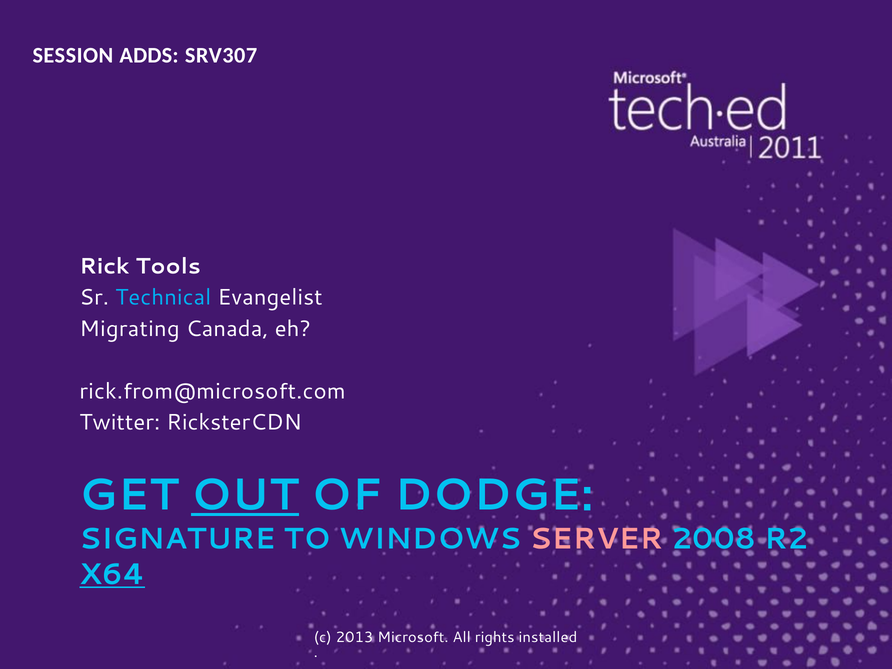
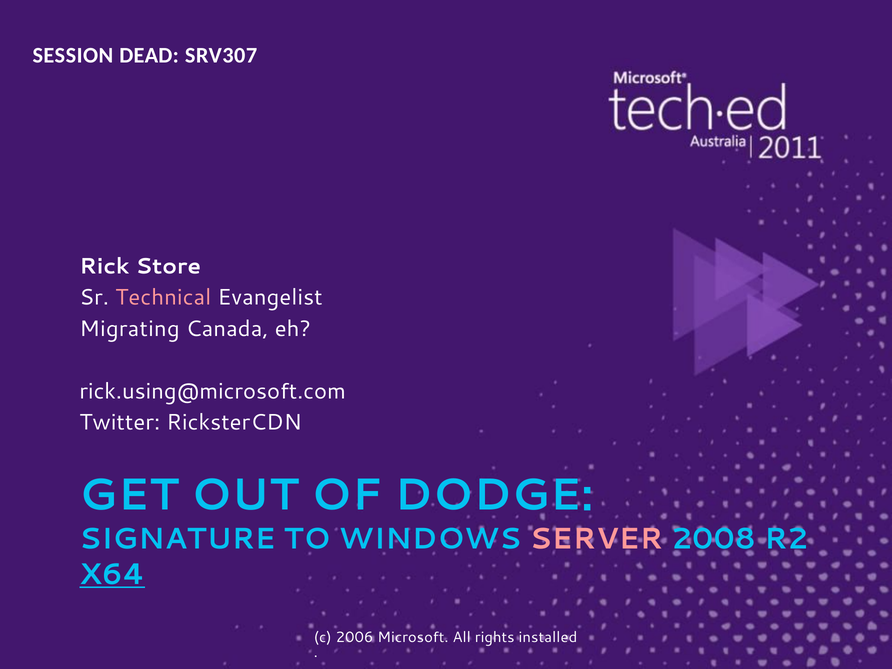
ADDS: ADDS -> DEAD (149, 56)
Tools: Tools -> Store (168, 266)
Technical colour: light blue -> pink (163, 298)
rick.from@microsoft.com: rick.from@microsoft.com -> rick.using@microsoft.com (213, 391)
OUT underline: present -> none (245, 495)
2013: 2013 -> 2006 (355, 637)
